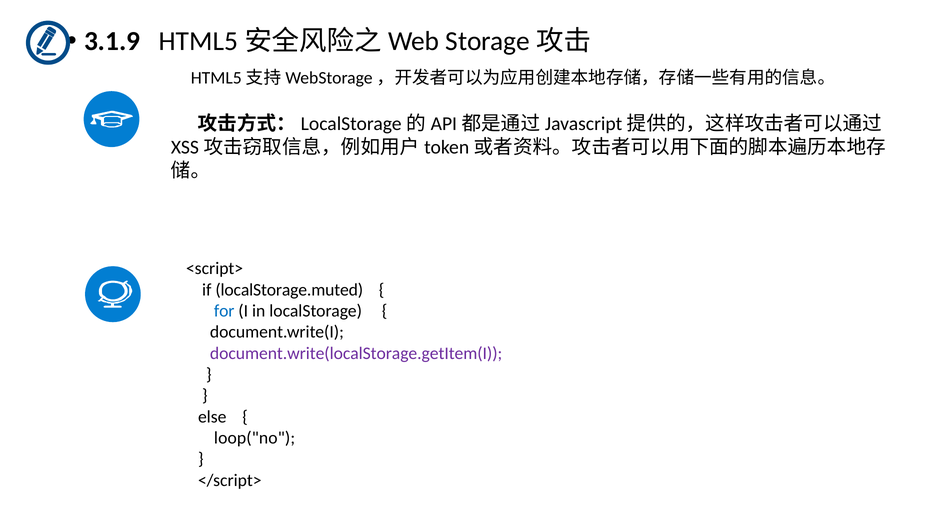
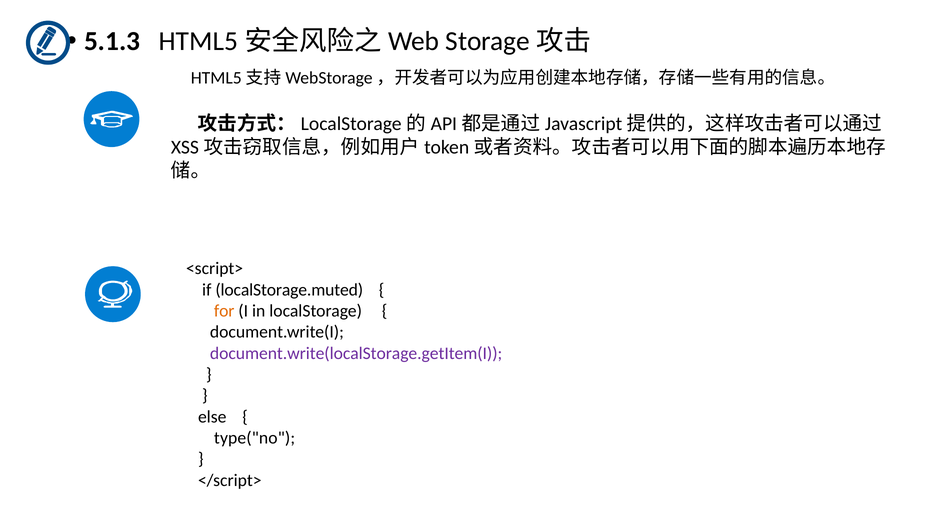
3.1.9: 3.1.9 -> 5.1.3 (112, 41)
for colour: blue -> orange (224, 311)
loop("no: loop("no -> type("no (255, 438)
